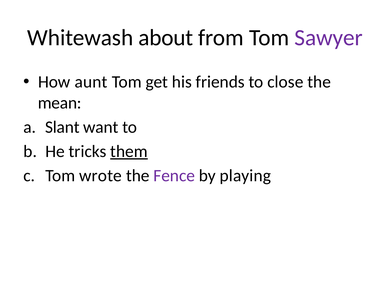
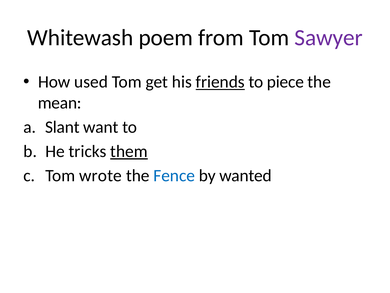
about: about -> poem (166, 38)
aunt: aunt -> used (91, 82)
friends underline: none -> present (220, 82)
close: close -> piece (285, 82)
Fence colour: purple -> blue (174, 175)
playing: playing -> wanted (245, 175)
